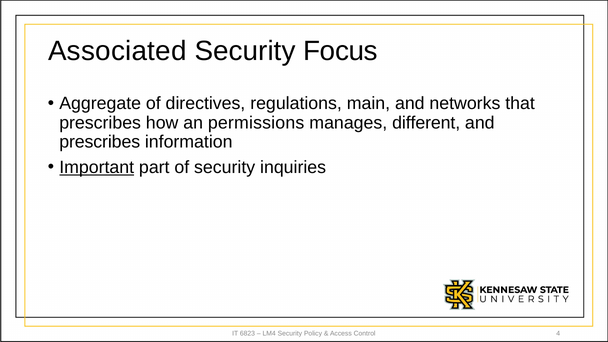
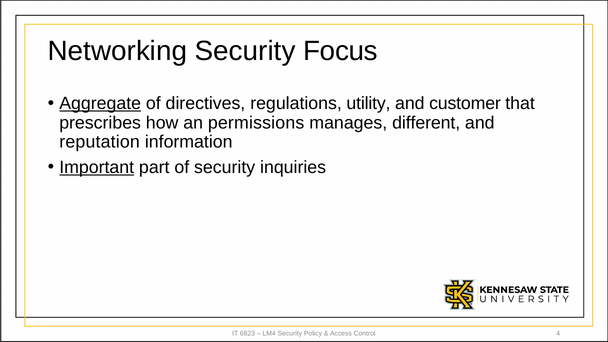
Associated: Associated -> Networking (118, 51)
Aggregate underline: none -> present (100, 104)
main: main -> utility (369, 104)
networks: networks -> customer (465, 104)
prescribes: prescribes -> reputation (100, 142)
